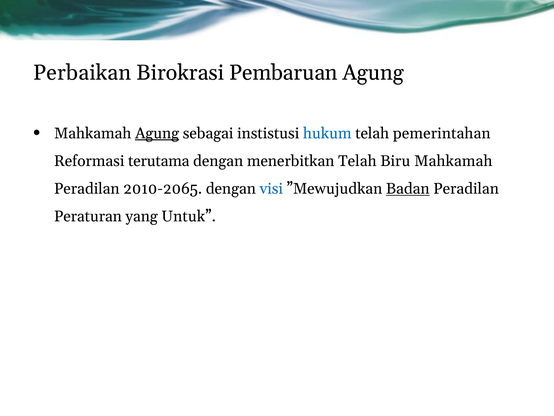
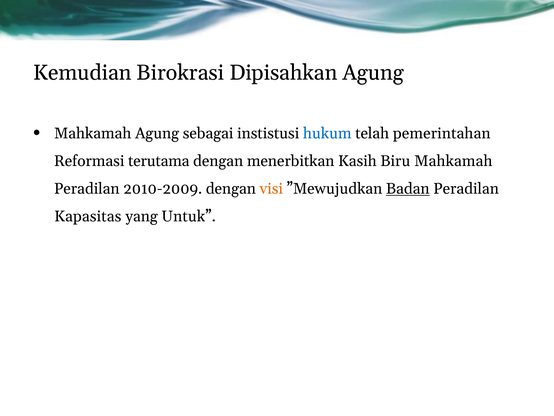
Perbaikan: Perbaikan -> Kemudian (82, 73)
Pembaruan: Pembaruan -> Dipisahkan (283, 73)
Agung underline: present -> none (157, 133)
menerbitkan Telah: Telah -> Kasih (357, 161)
2010-2065: 2010-2065 -> 2010-2009 (163, 189)
visi colour: blue -> orange (271, 189)
Peraturan: Peraturan -> Kapasitas (88, 216)
